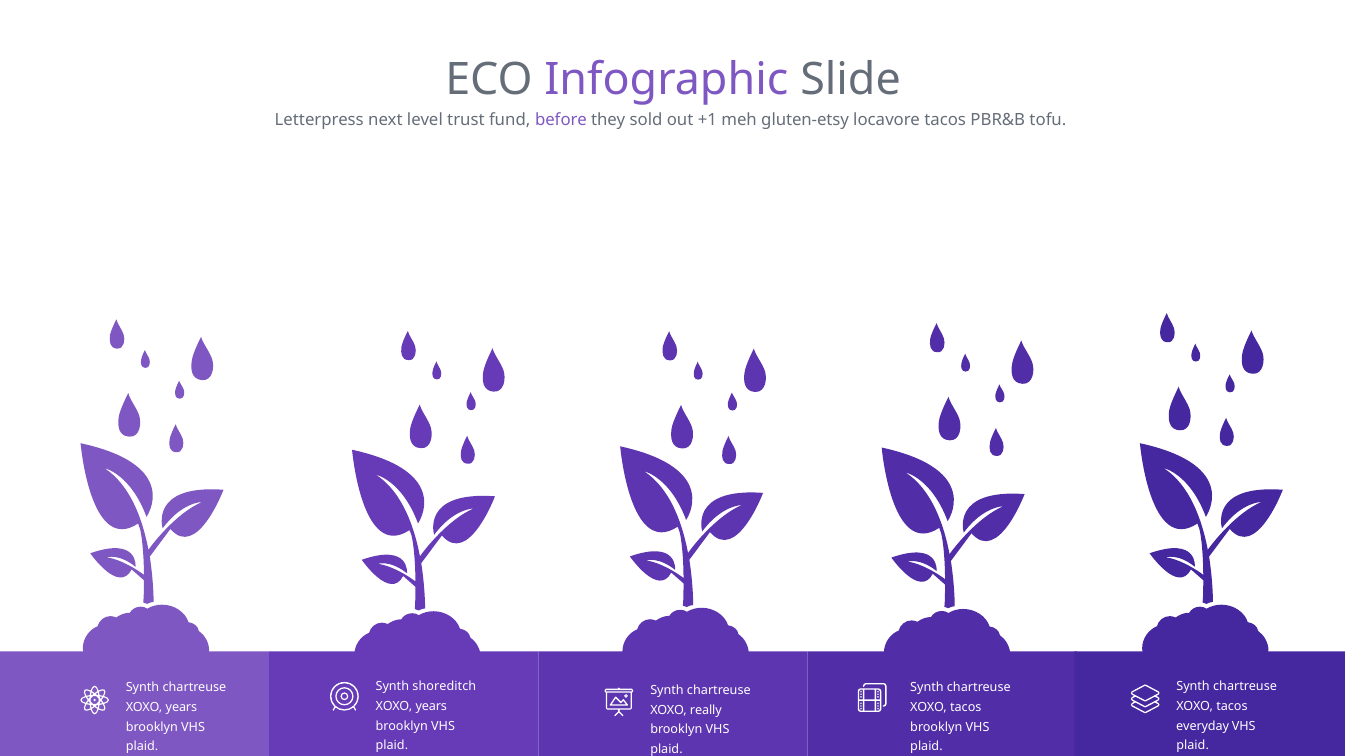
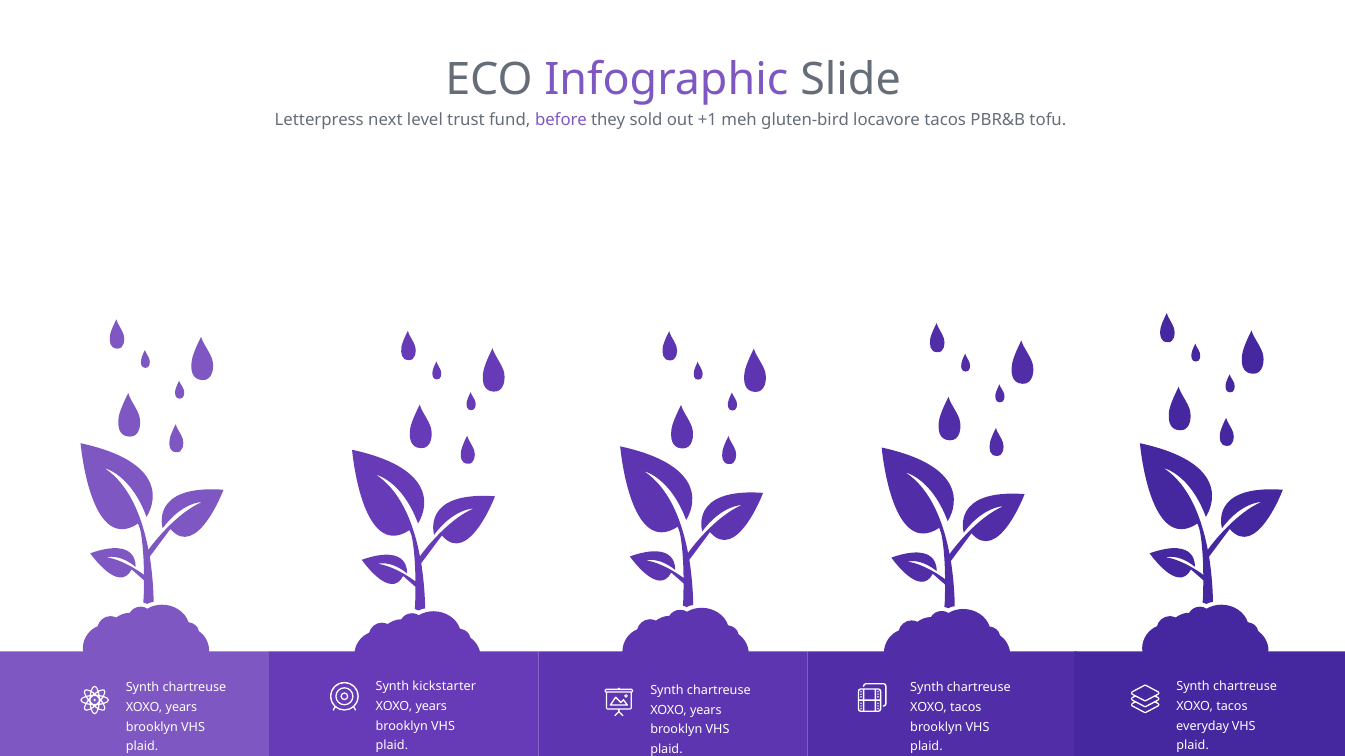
gluten-etsy: gluten-etsy -> gluten-bird (805, 120)
shoreditch: shoreditch -> kickstarter (444, 687)
really: really -> years (706, 710)
